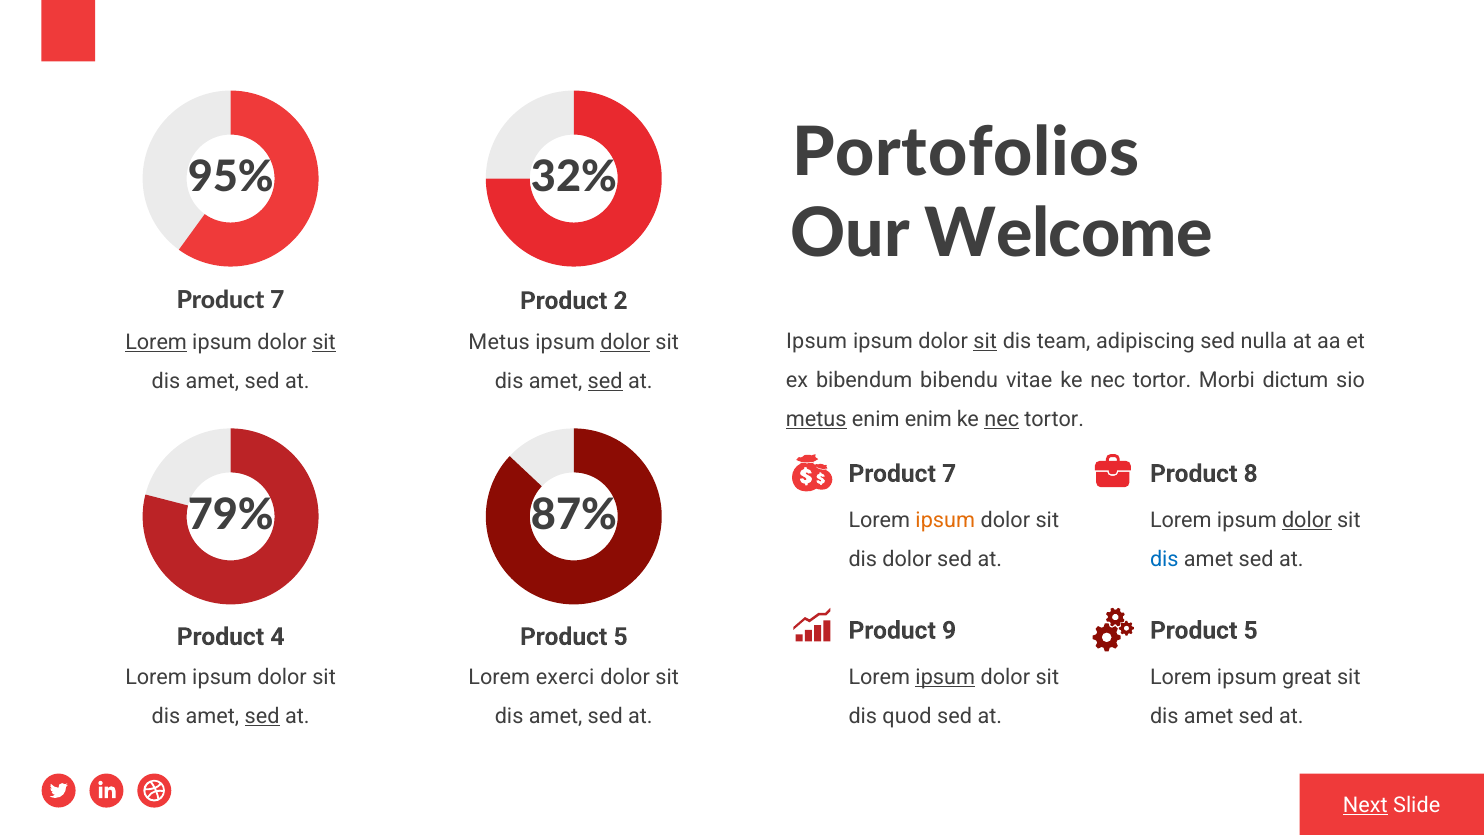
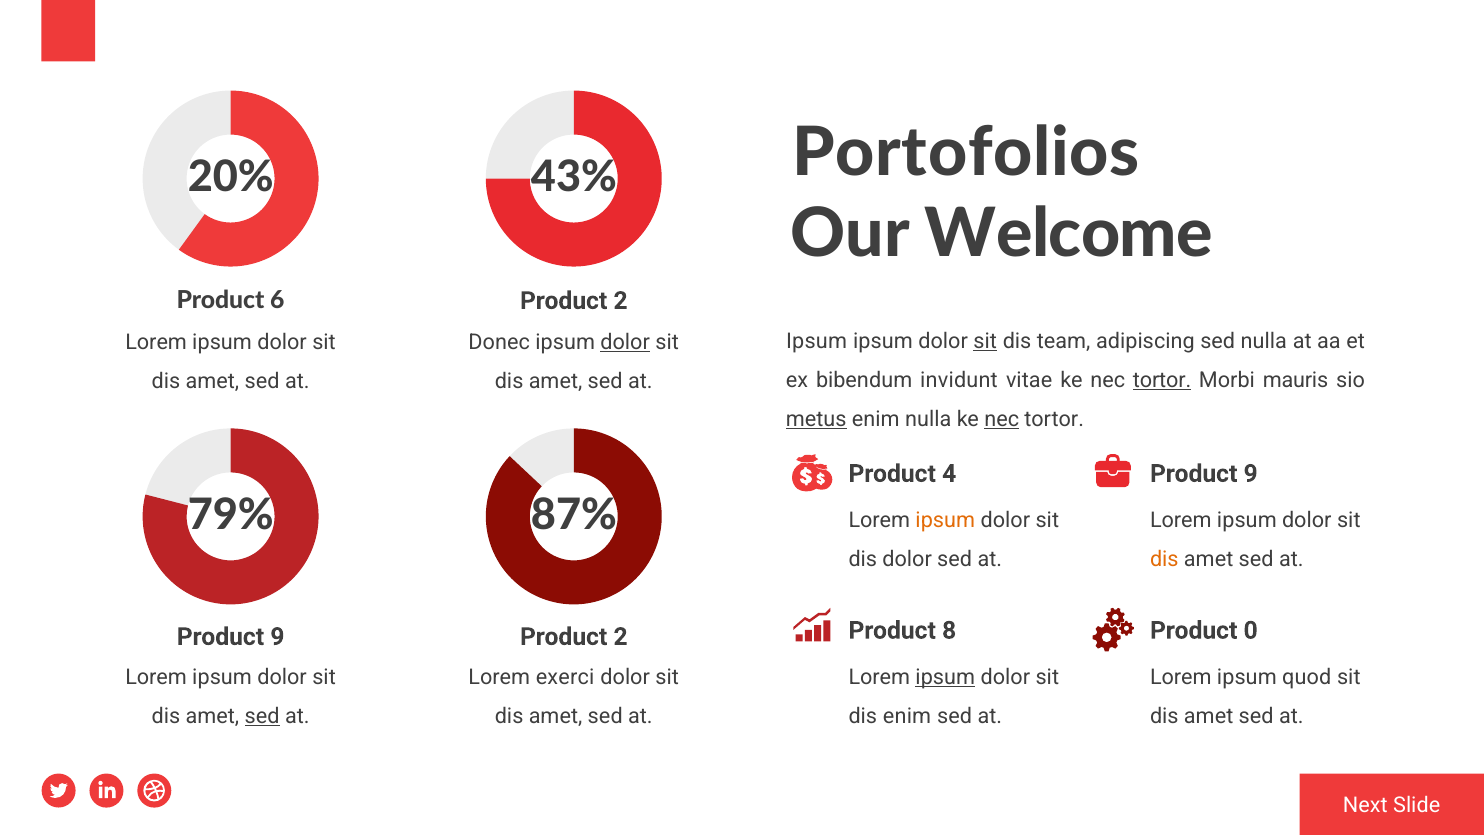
95%: 95% -> 20% (231, 177)
32%: 32% -> 43% (574, 177)
7: 7 -> 6 (277, 301)
Lorem underline: present -> none (156, 342)
sit underline: present -> none (324, 342)
Metus: Metus -> Donec (499, 342)
bibendu: bibendu -> invidunt (959, 380)
tortor underline: none -> present (1162, 380)
dictum: dictum -> mauris (1296, 380)
sed underline: present -> none (605, 381)
enim enim: enim -> nulla (928, 419)
7: 7 -> 4 (949, 473)
8: 8 -> 9 (1251, 473)
dolor underline: present -> none (1307, 520)
dis colour: blue -> orange (1164, 559)
9: 9 -> 8 (949, 630)
5: 5 -> 0 (1251, 630)
4: 4 -> 9 (277, 637)
5: 5 -> 2 (621, 637)
great: great -> quod (1307, 677)
dis quod: quod -> enim (907, 716)
Next underline: present -> none (1365, 805)
